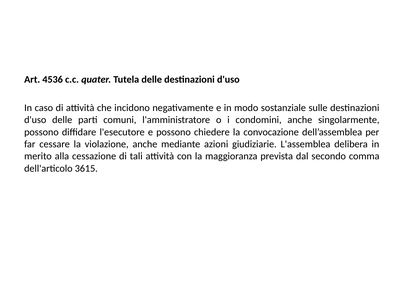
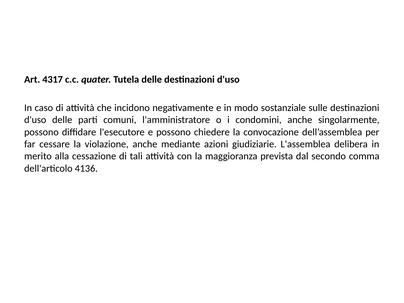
4536: 4536 -> 4317 (53, 79)
3615: 3615 -> 4136 (86, 168)
